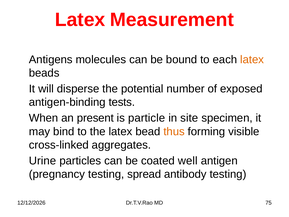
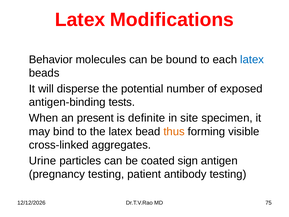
Measurement: Measurement -> Modifications (172, 20)
Antigens: Antigens -> Behavior (51, 60)
latex colour: orange -> blue (252, 60)
particle: particle -> definite (147, 118)
well: well -> sign (188, 161)
spread: spread -> patient (144, 174)
